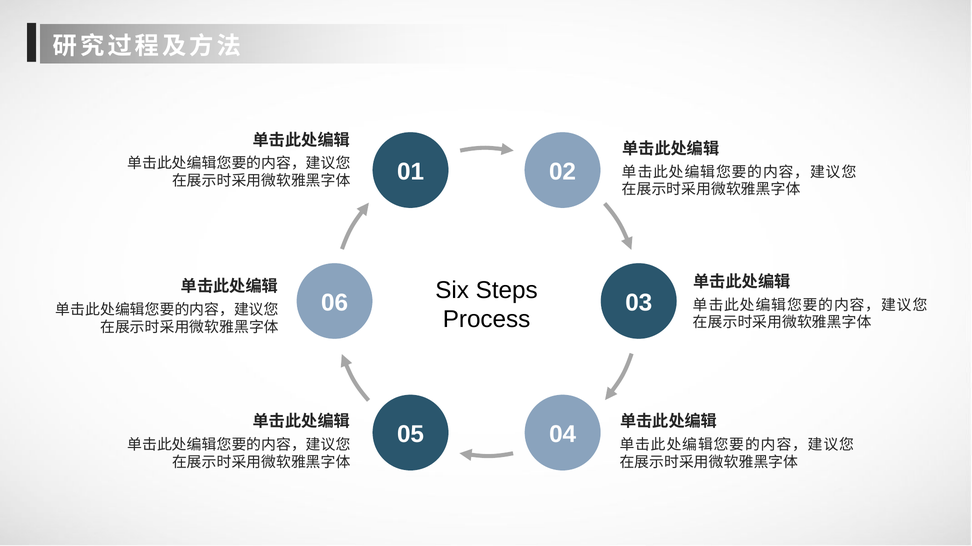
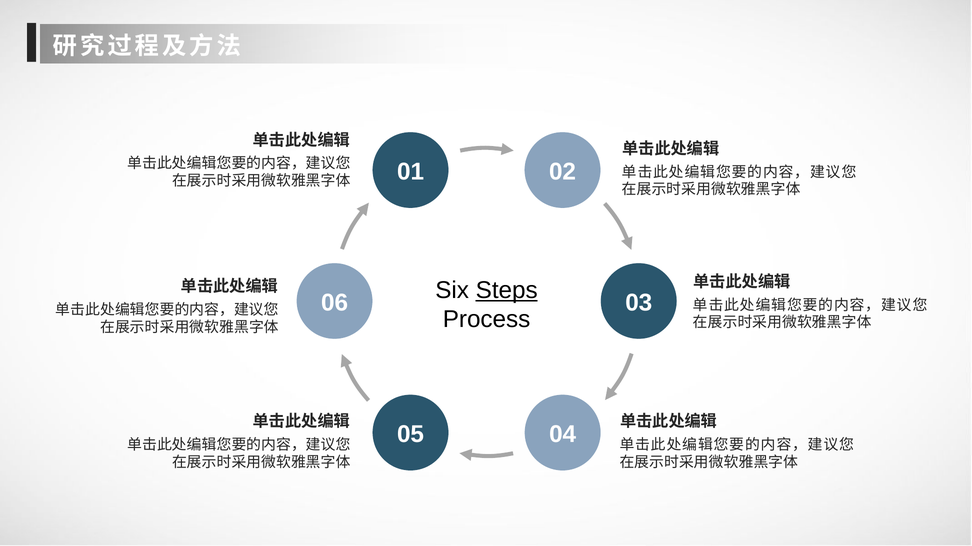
Steps underline: none -> present (507, 291)
